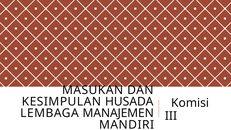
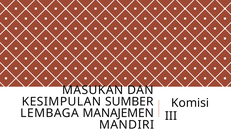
HUSADA: HUSADA -> SUMBER (129, 102)
